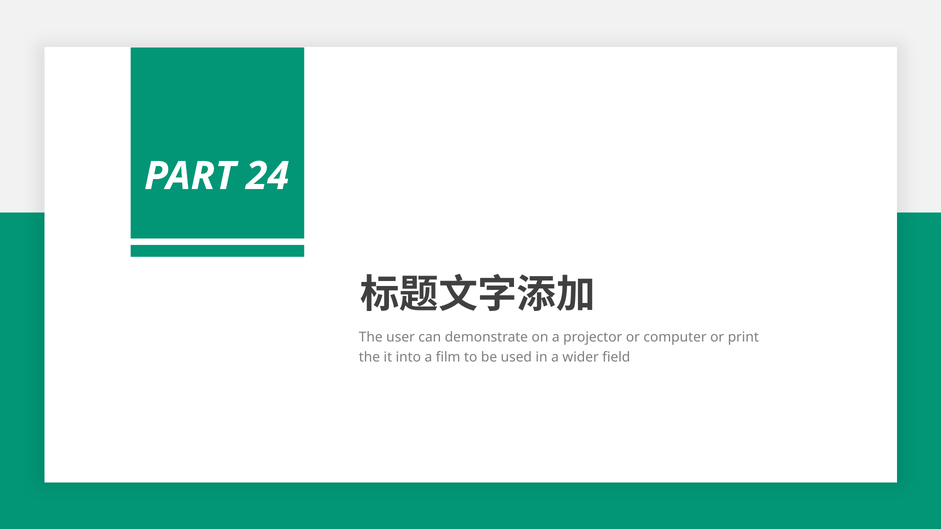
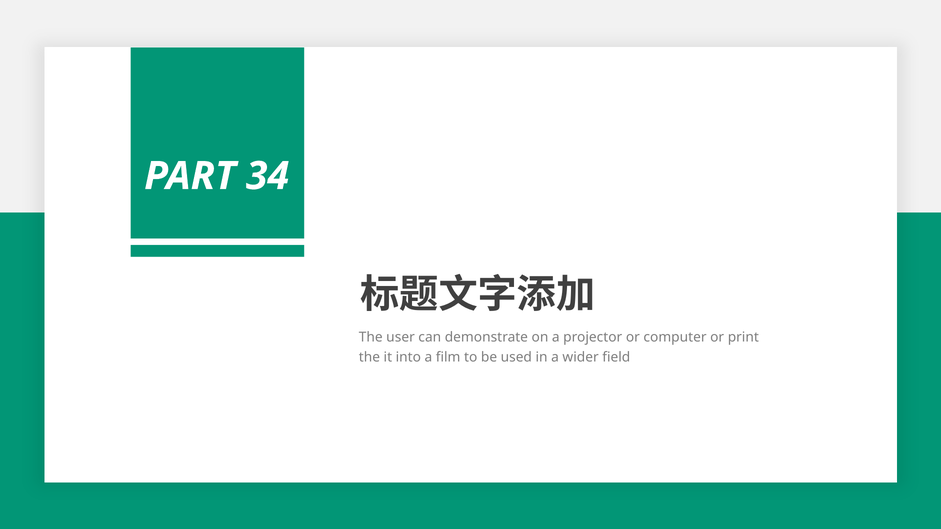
24: 24 -> 34 (267, 176)
